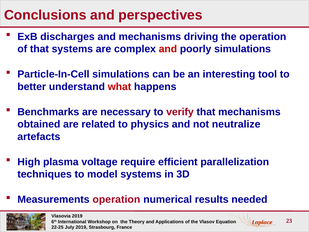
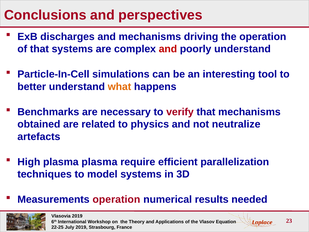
poorly simulations: simulations -> understand (242, 49)
what colour: red -> orange (119, 87)
plasma voltage: voltage -> plasma (99, 162)
